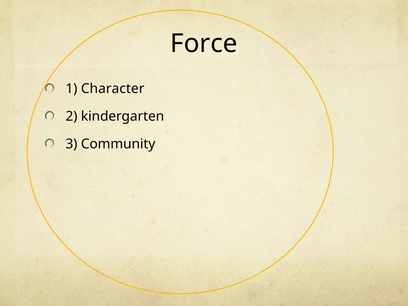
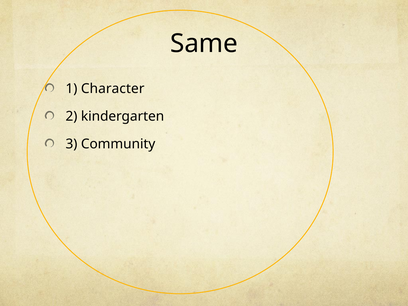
Force: Force -> Same (204, 44)
